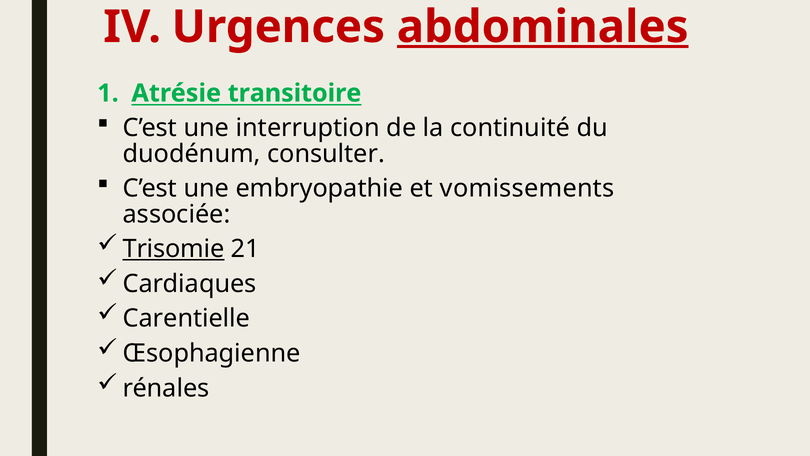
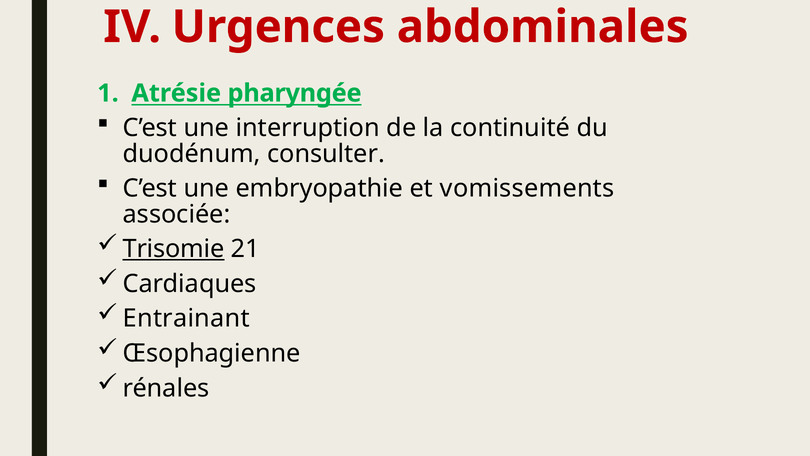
abdominales underline: present -> none (543, 27)
transitoire: transitoire -> pharyngée (295, 93)
Carentielle: Carentielle -> Entrainant (186, 318)
